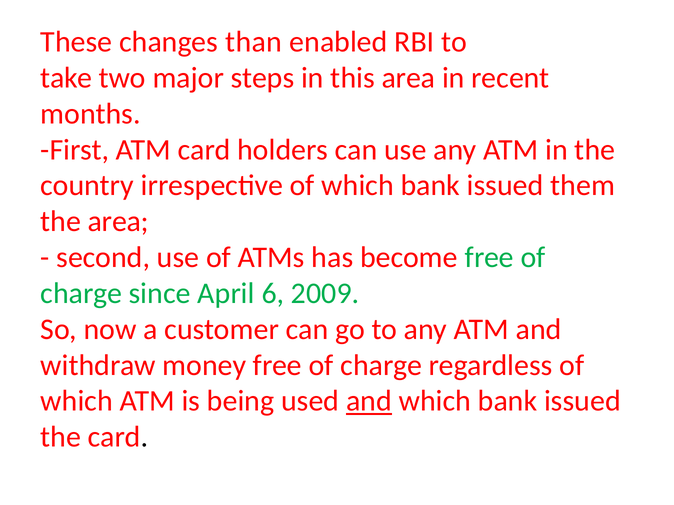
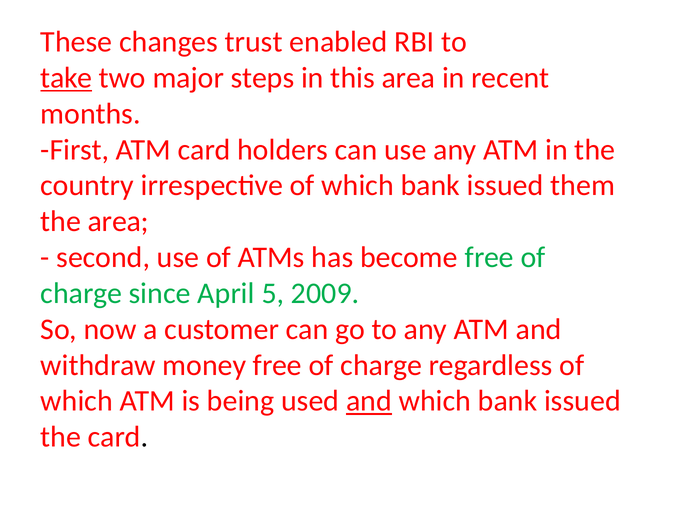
than: than -> trust (254, 42)
take underline: none -> present (66, 78)
6: 6 -> 5 (273, 294)
